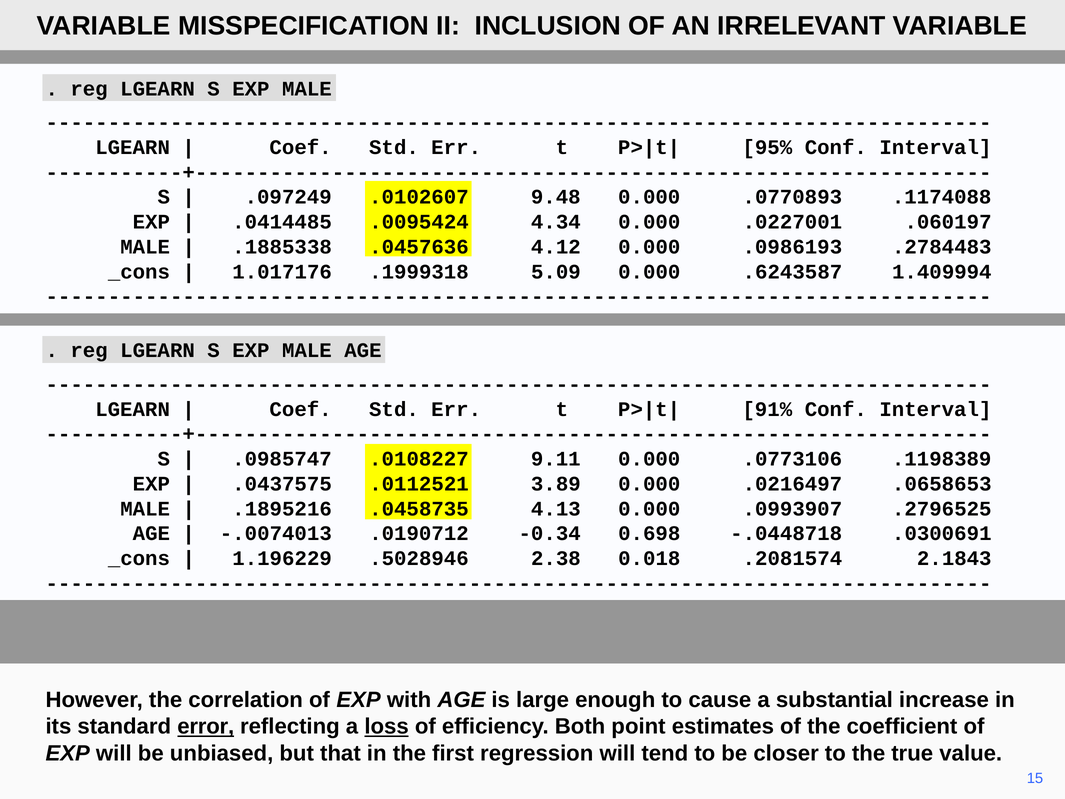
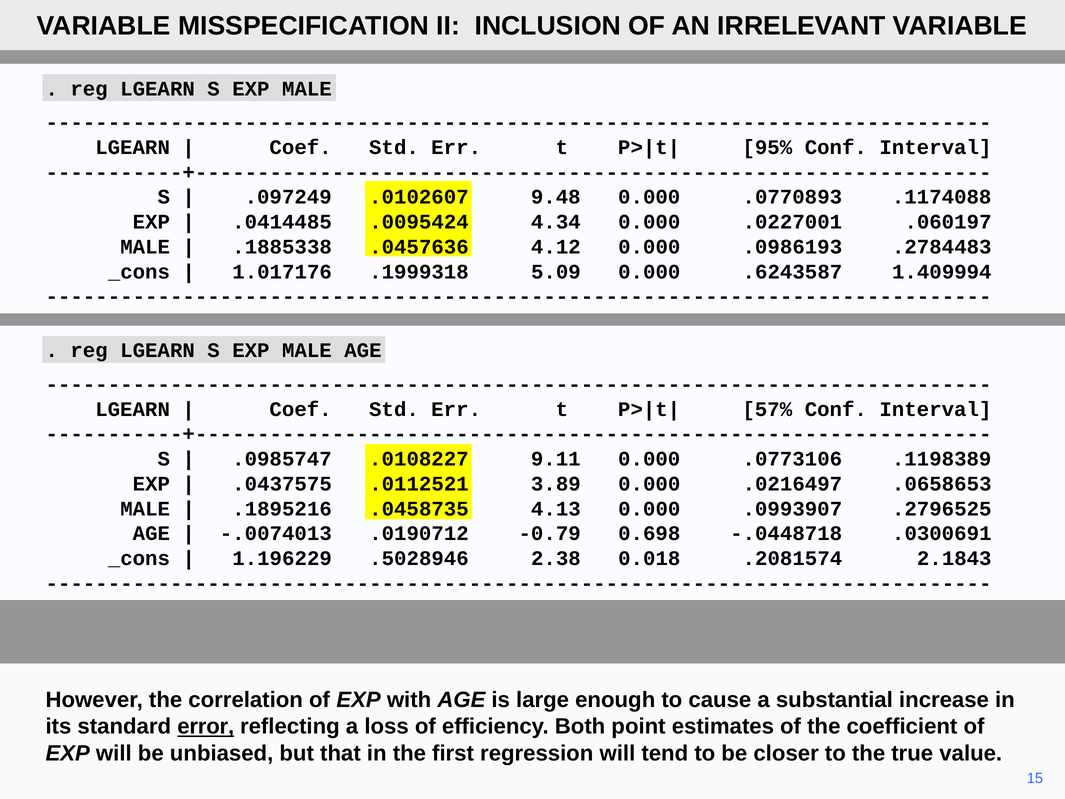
91%: 91% -> 57% (767, 409)
-0.34: -0.34 -> -0.79 (550, 533)
loss underline: present -> none (387, 726)
